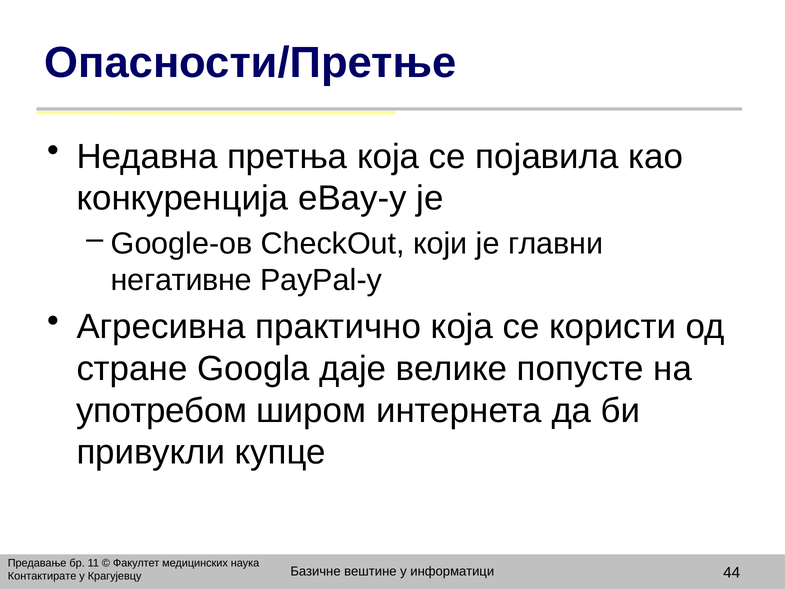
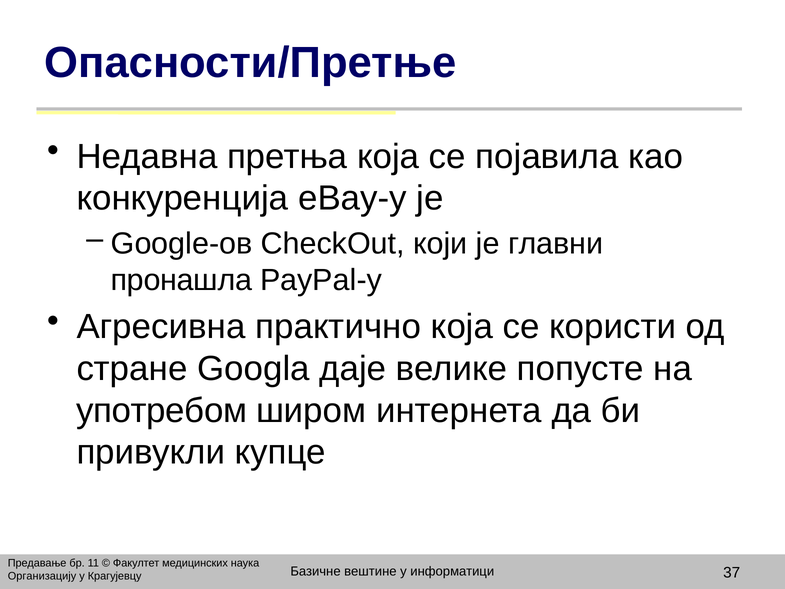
негативне: негативне -> пронашла (181, 280)
44: 44 -> 37 (732, 573)
Контактирате: Контактирате -> Организацију (42, 576)
